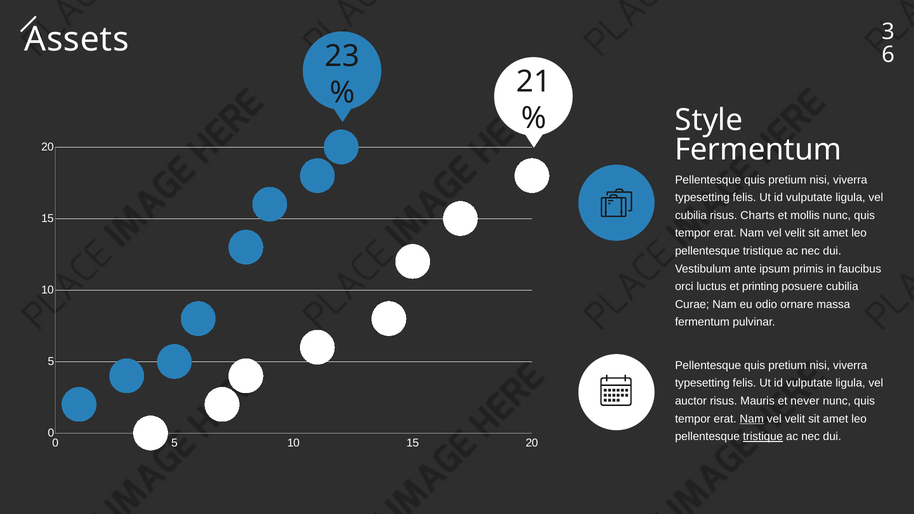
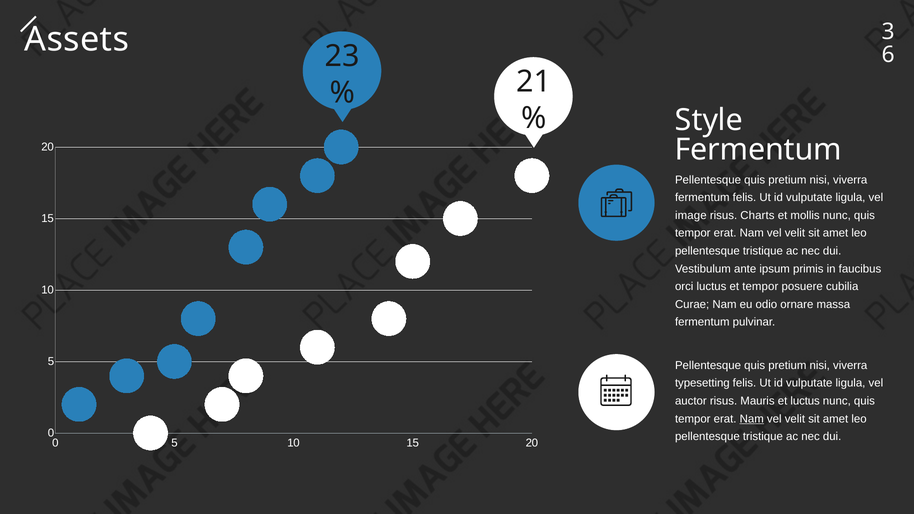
typesetting: typesetting -> fermentum (702, 198)
cubilia: cubilia -> image (691, 215)
et printing: printing -> tempor (760, 287)
et never: never -> luctus (805, 401)
tristique underline: present -> none (763, 437)
